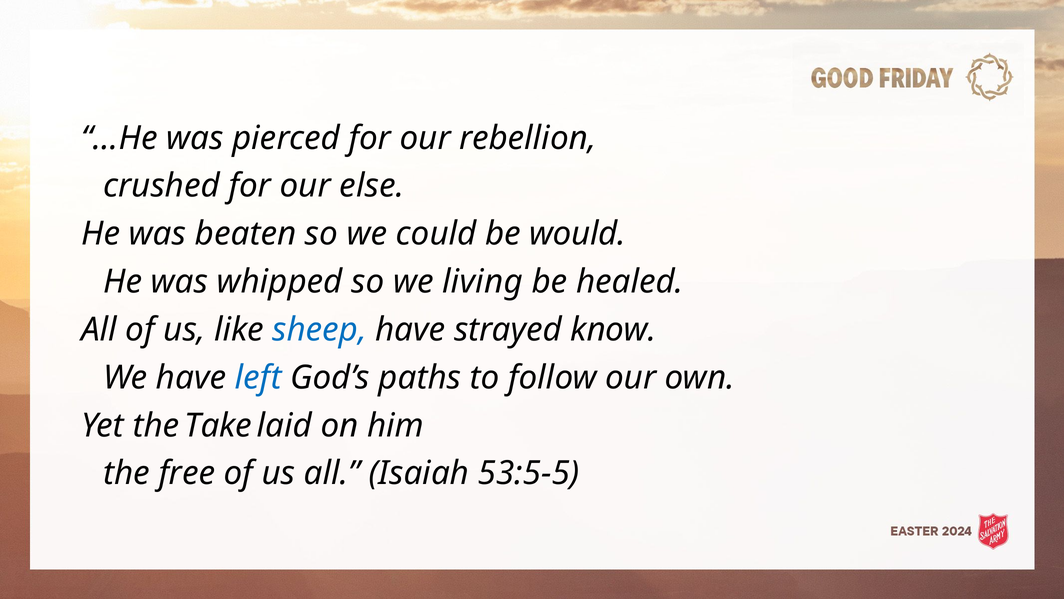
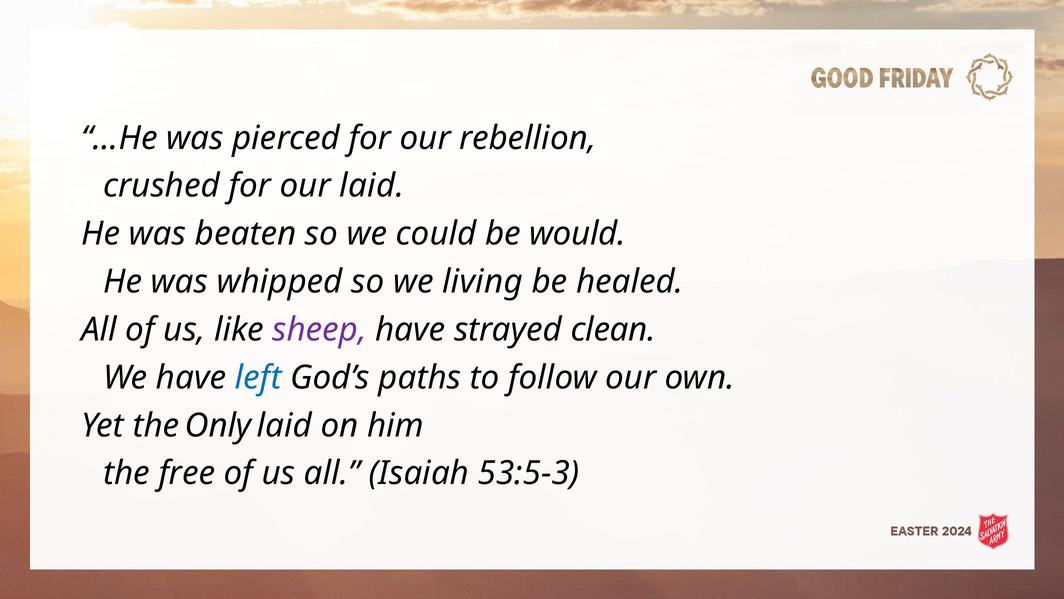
our else: else -> laid (372, 186)
sheep colour: blue -> purple (320, 329)
know: know -> clean (613, 329)
Take: Take -> Only (218, 425)
53:5-5: 53:5-5 -> 53:5-3 (529, 473)
